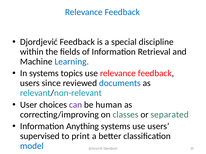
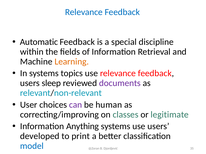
Djordjević: Djordjević -> Automatic (39, 42)
Learning colour: blue -> orange (72, 62)
since: since -> sleep (51, 83)
documents colour: blue -> purple (120, 83)
separated: separated -> legitimate (170, 115)
supervised: supervised -> developed (40, 137)
